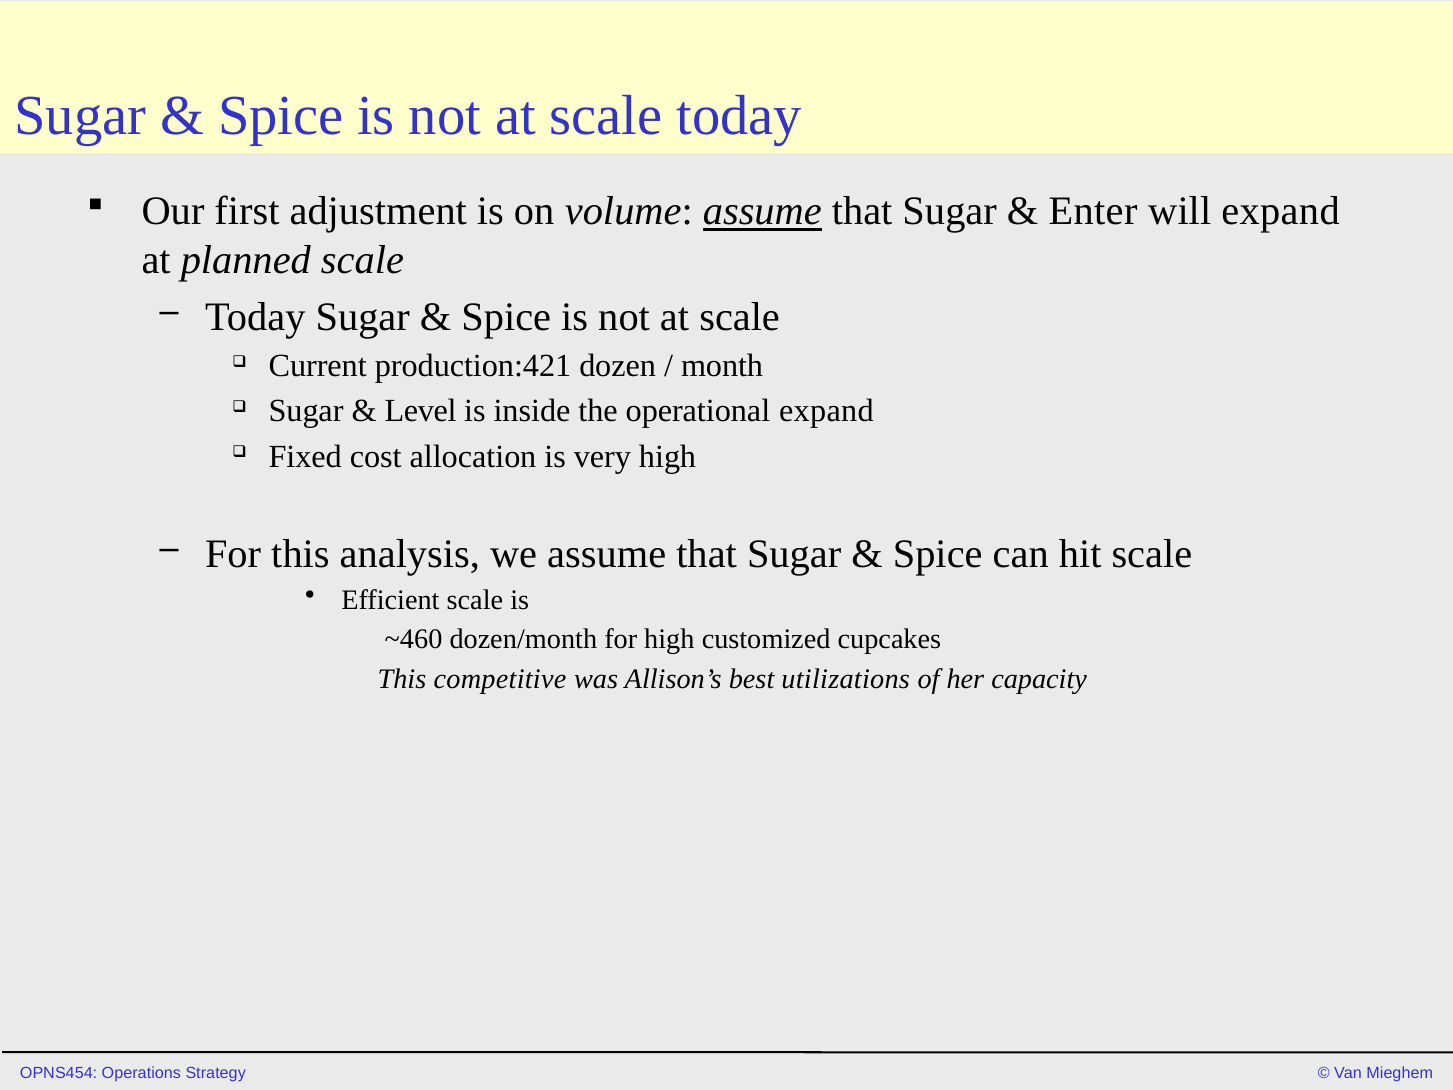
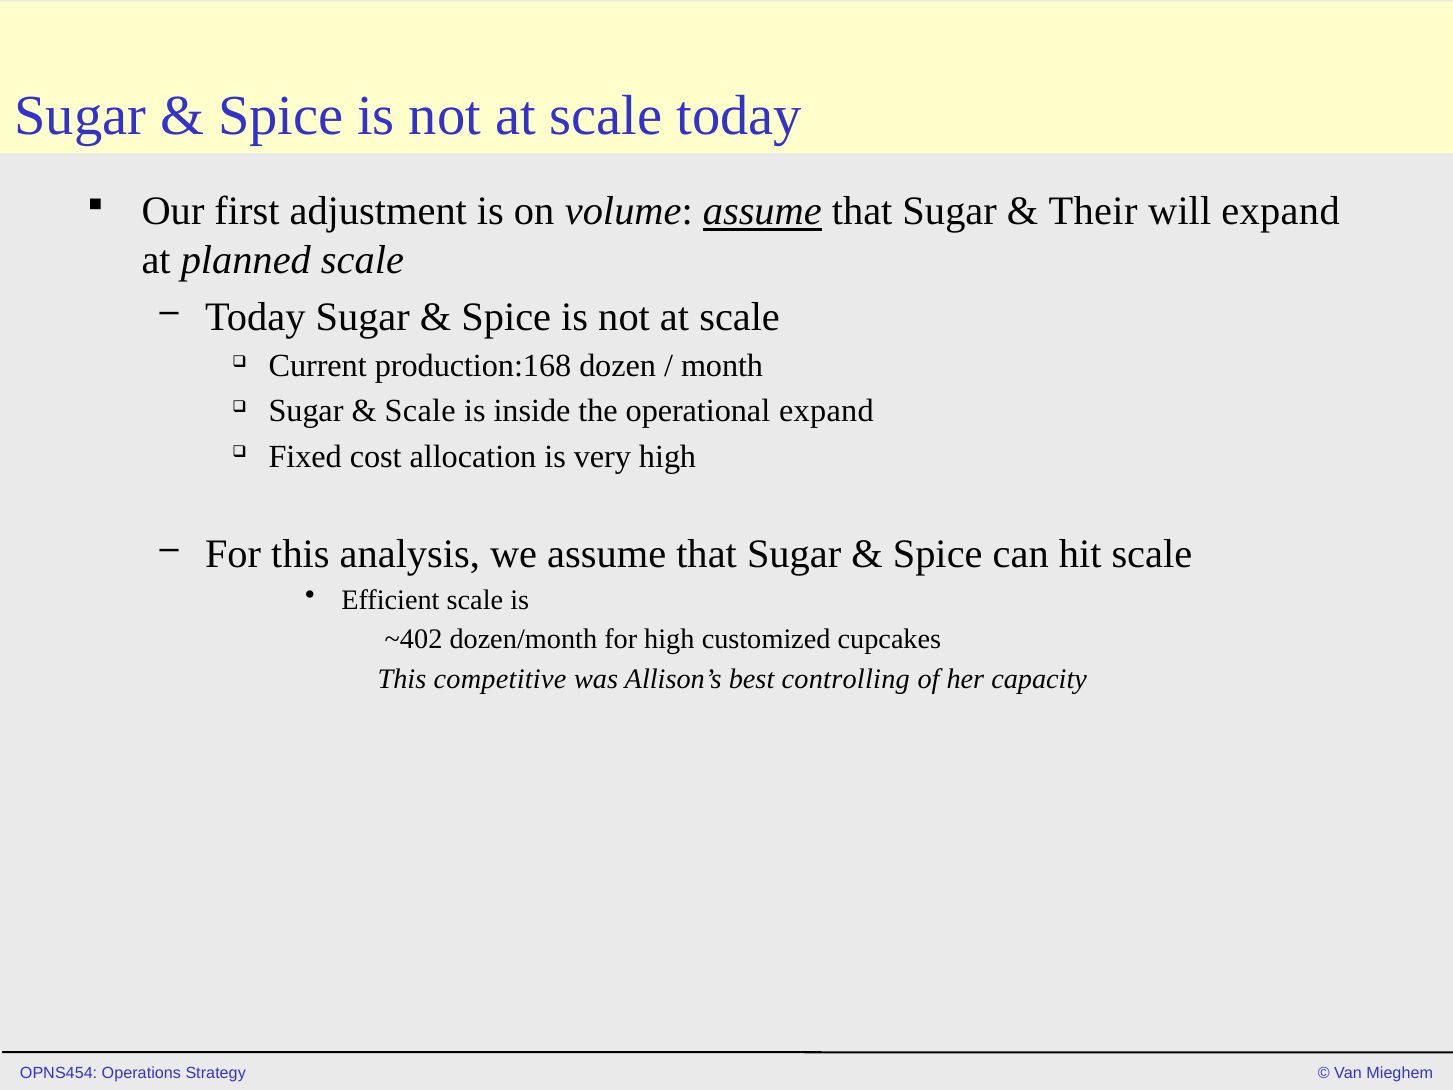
Enter: Enter -> Their (1093, 212)
production:421: production:421 -> production:168 (473, 366)
Level: Level -> Scale (420, 411)
~460: ~460 -> ~402 (414, 639)
utilizations: utilizations -> controlling (846, 679)
